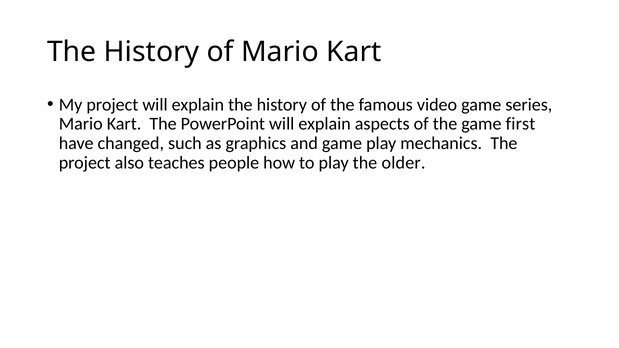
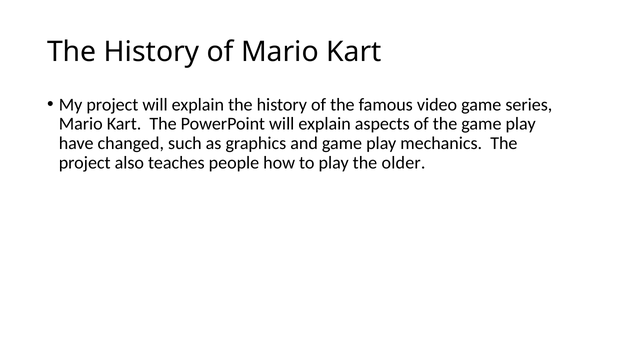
the game first: first -> play (521, 124)
